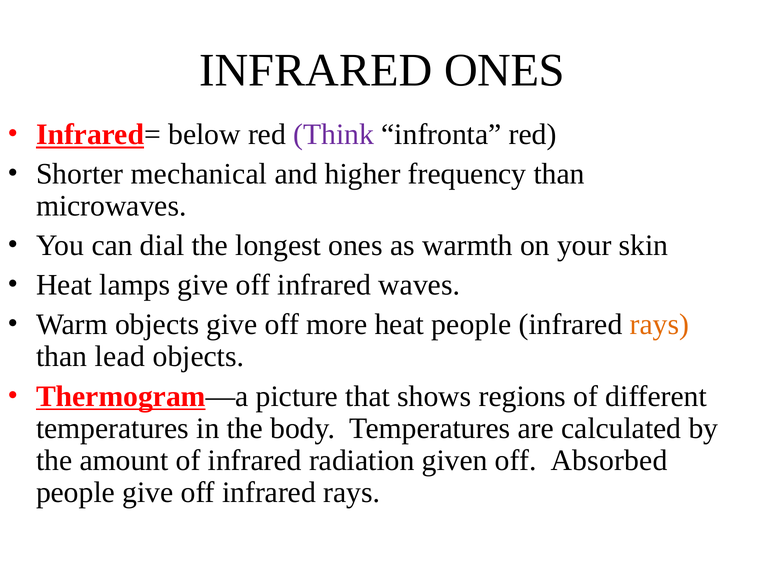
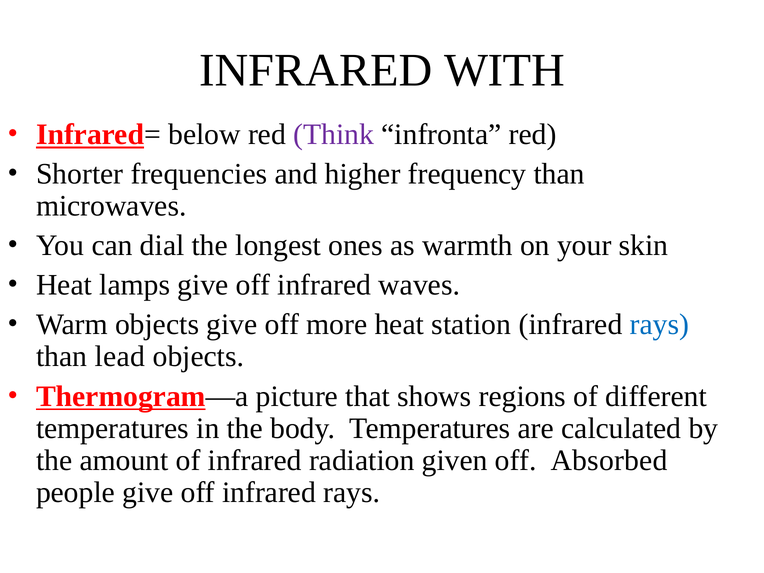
INFRARED ONES: ONES -> WITH (504, 70)
mechanical: mechanical -> frequencies (199, 174)
heat people: people -> station (471, 325)
rays colour: orange -> blue (659, 325)
